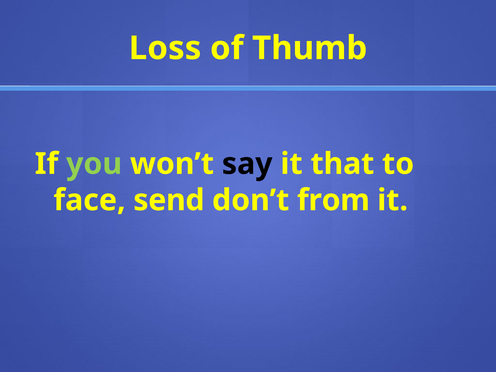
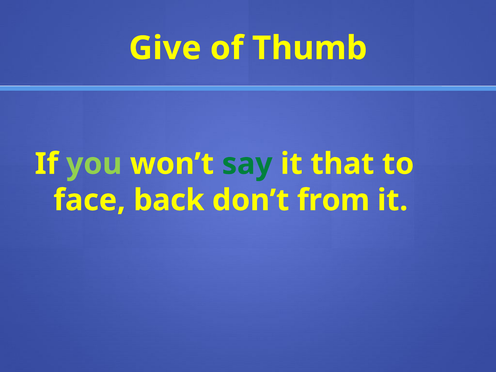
Loss: Loss -> Give (165, 48)
say colour: black -> green (247, 164)
send: send -> back (169, 200)
